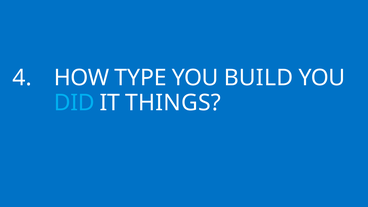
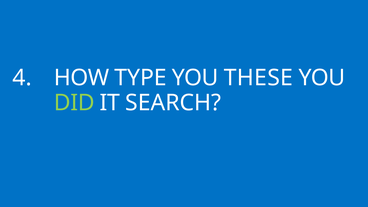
BUILD: BUILD -> THESE (258, 78)
DID colour: light blue -> light green (74, 103)
THINGS: THINGS -> SEARCH (173, 103)
